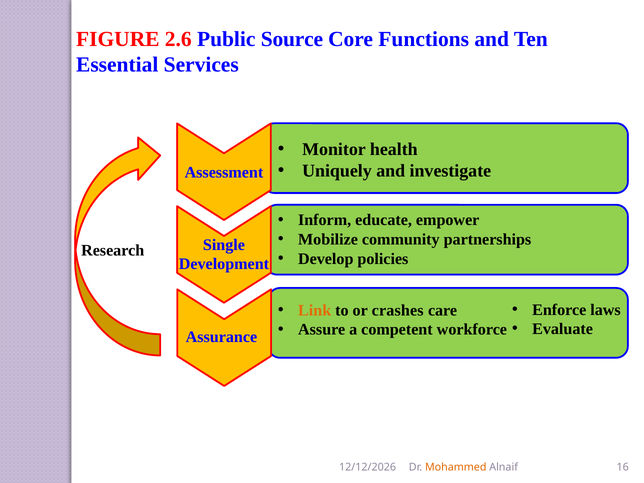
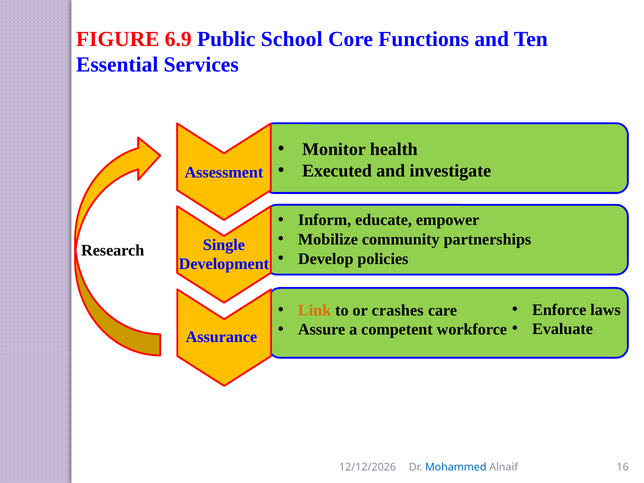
2.6: 2.6 -> 6.9 (178, 39)
Source: Source -> School (292, 39)
Uniquely: Uniquely -> Executed (337, 171)
Mohammed colour: orange -> blue (456, 467)
